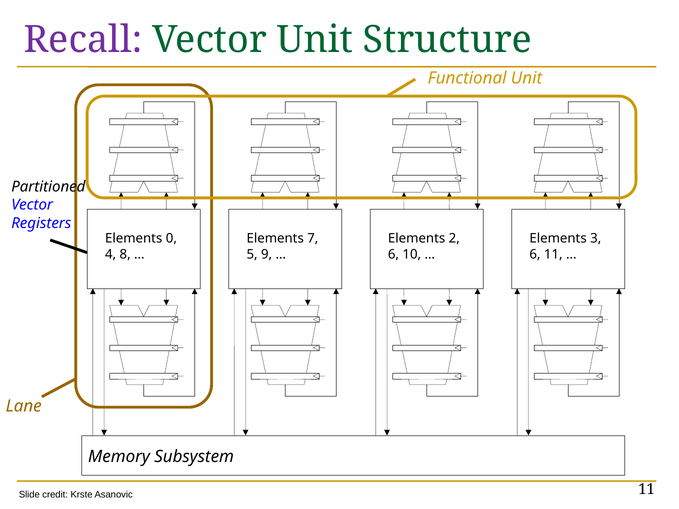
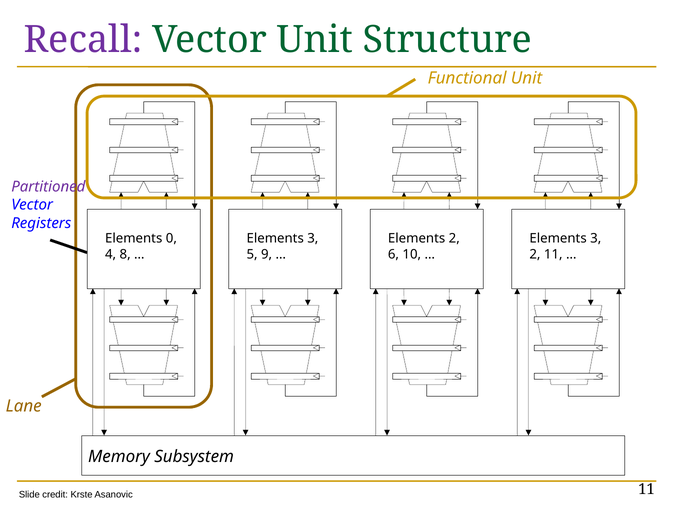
Partitioned colour: black -> purple (48, 187)
7: 7 -> 3 (313, 239)
6: 6 -> 2 (535, 254)
